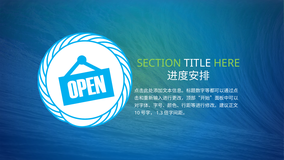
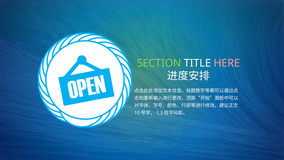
HERE colour: light green -> pink (227, 63)
